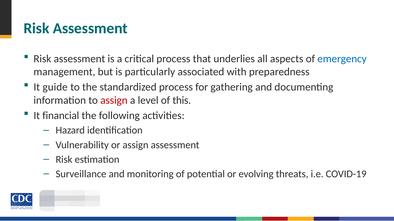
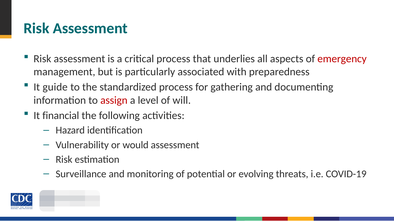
emergency colour: blue -> red (342, 59)
this: this -> will (182, 101)
or assign: assign -> would (136, 145)
